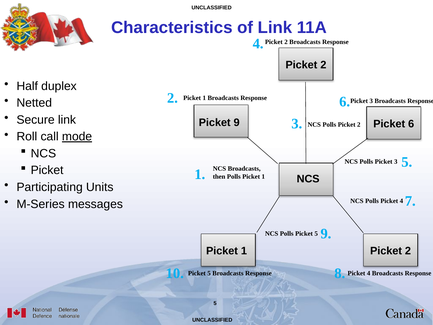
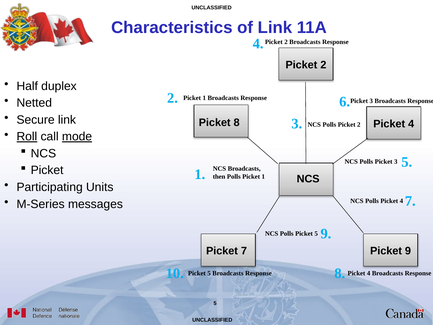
Picket 9: 9 -> 8 (237, 122)
6: 6 -> 4 (411, 124)
Roll underline: none -> present (27, 137)
1: 1 -> 7 (244, 251)
2: 2 -> 9 (408, 251)
